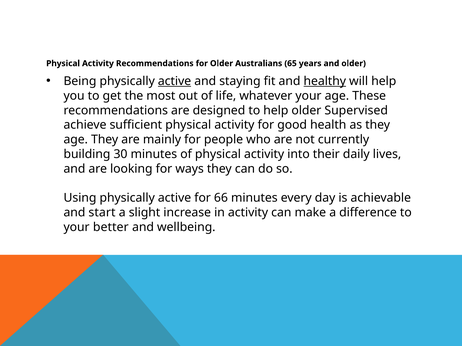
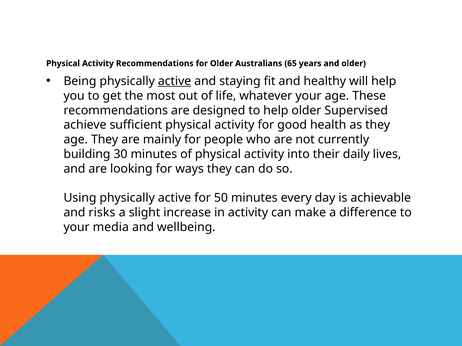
healthy underline: present -> none (325, 81)
66: 66 -> 50 (221, 198)
start: start -> risks (102, 213)
better: better -> media (111, 227)
